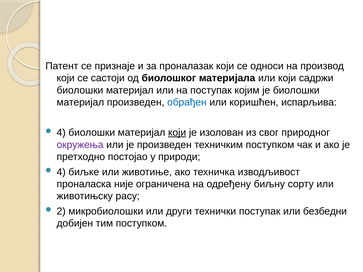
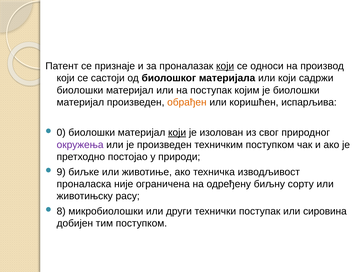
који underline: none -> present (225, 66)
обрађен colour: blue -> orange (187, 102)
4: 4 -> 0 (61, 133)
4: 4 -> 9 (61, 172)
2: 2 -> 8 (61, 211)
безбедни: безбедни -> сировина (325, 211)
